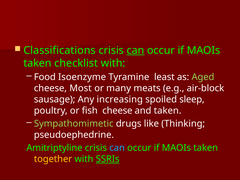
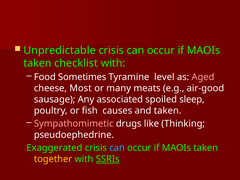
Classifications: Classifications -> Unpredictable (60, 50)
can underline: present -> none (135, 50)
Isoenzyme: Isoenzyme -> Sometimes (82, 77)
least: least -> level (164, 77)
Aged colour: light green -> pink (203, 77)
air-block: air-block -> air-good (205, 88)
increasing: increasing -> associated (120, 99)
fish cheese: cheese -> causes (117, 111)
Sympathomimetic colour: light green -> pink (74, 124)
Amitriptyline: Amitriptyline -> Exaggerated (54, 148)
